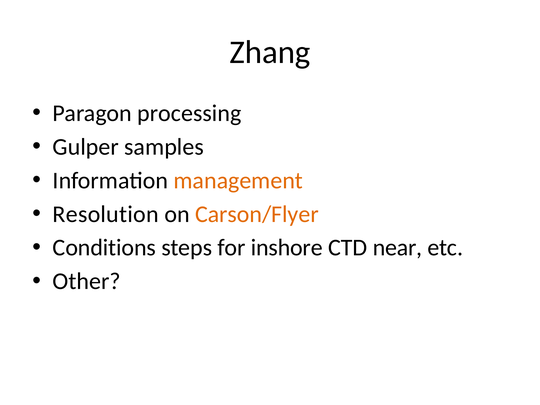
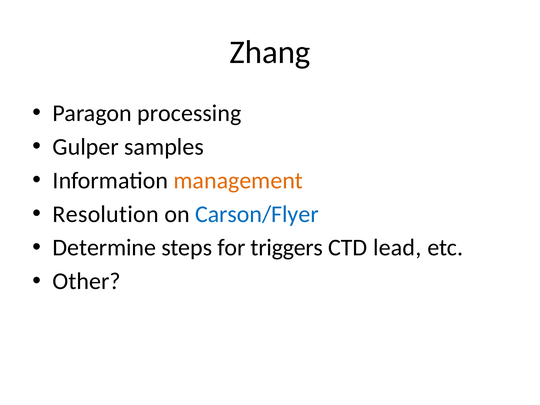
Carson/Flyer colour: orange -> blue (257, 214)
Conditions: Conditions -> Determine (104, 248)
inshore: inshore -> triggers (287, 248)
near: near -> lead (397, 248)
